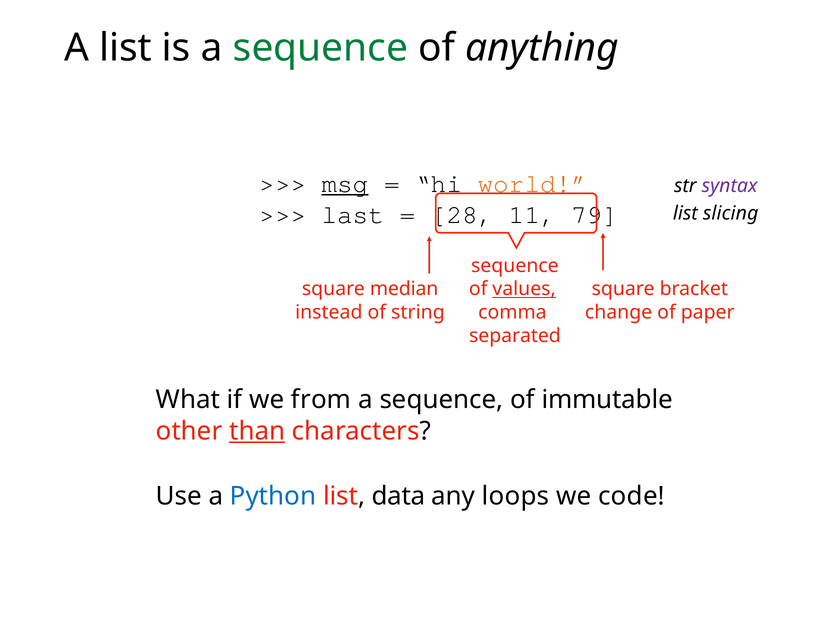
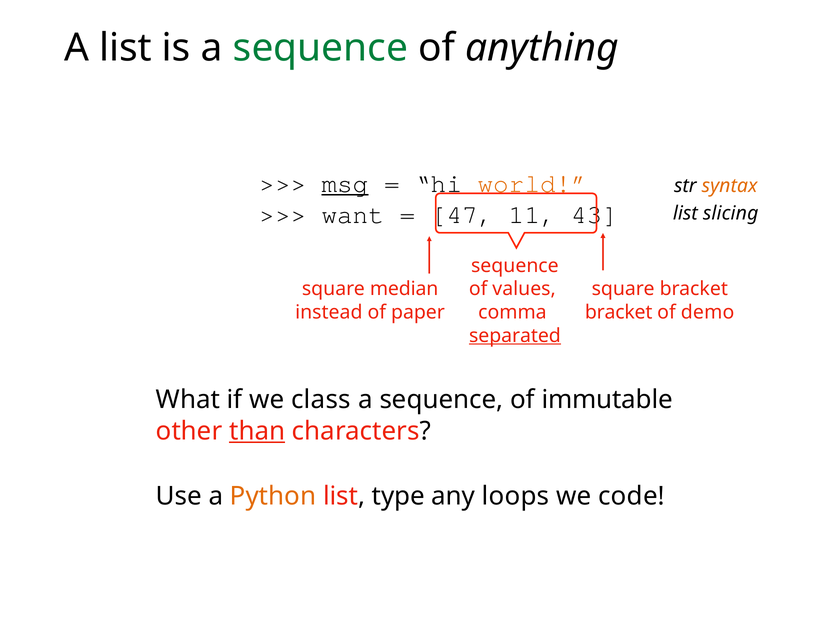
syntax colour: purple -> orange (730, 186)
last: last -> want (353, 215)
28: 28 -> 47 (462, 215)
79: 79 -> 43 (595, 215)
values underline: present -> none (524, 289)
string: string -> paper (418, 313)
change: change -> bracket (619, 313)
paper: paper -> demo (708, 313)
separated underline: none -> present (515, 336)
from: from -> class (321, 400)
Python colour: blue -> orange (273, 496)
data: data -> type (398, 496)
